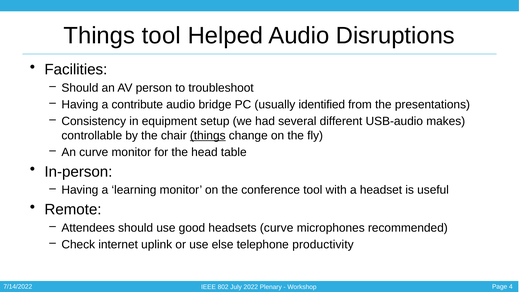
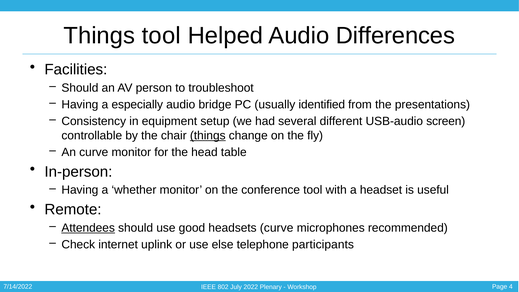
Disruptions: Disruptions -> Differences (395, 36)
contribute: contribute -> especially (137, 105)
makes: makes -> screen (446, 121)
learning: learning -> whether (134, 190)
Attendees underline: none -> present (88, 228)
productivity: productivity -> participants (323, 245)
